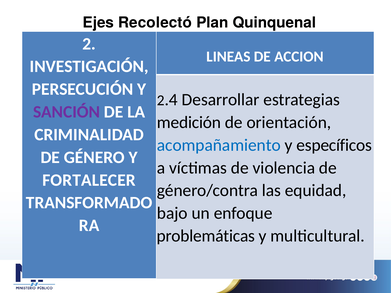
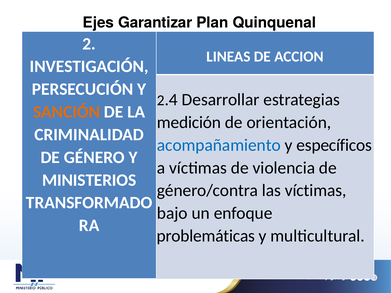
Recolectó: Recolectó -> Garantizar (155, 23)
SANCIÓN colour: purple -> orange (67, 112)
FORTALECER: FORTALECER -> MINISTERIOS (89, 180)
las equidad: equidad -> víctimas (316, 191)
